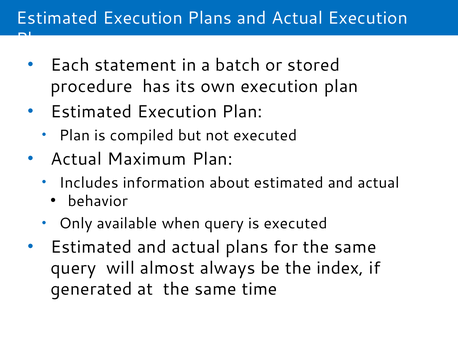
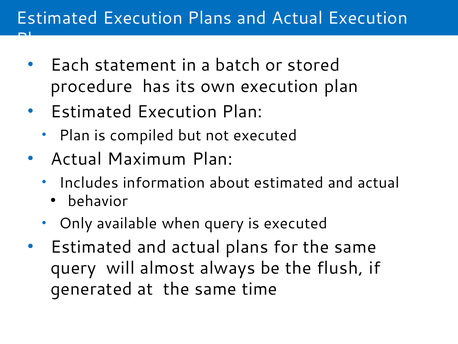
index: index -> flush (340, 268)
